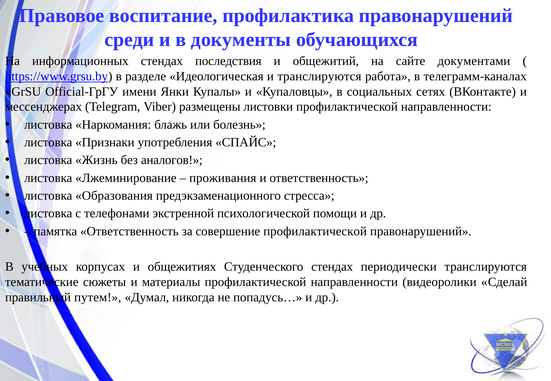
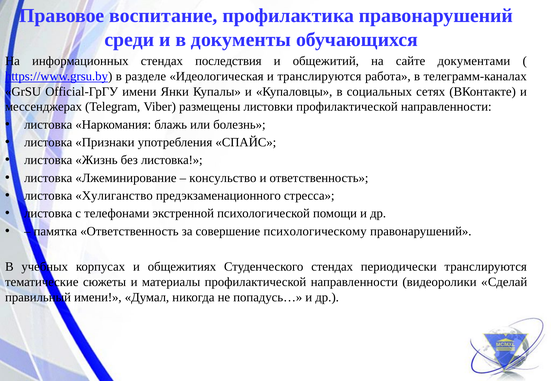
без аналогов: аналогов -> листовка (172, 160)
проживания: проживания -> консульство (223, 178)
Образования: Образования -> Хулиганство (114, 196)
совершение профилактической: профилактической -> психологическому (315, 231)
правильный путем: путем -> имени (98, 298)
